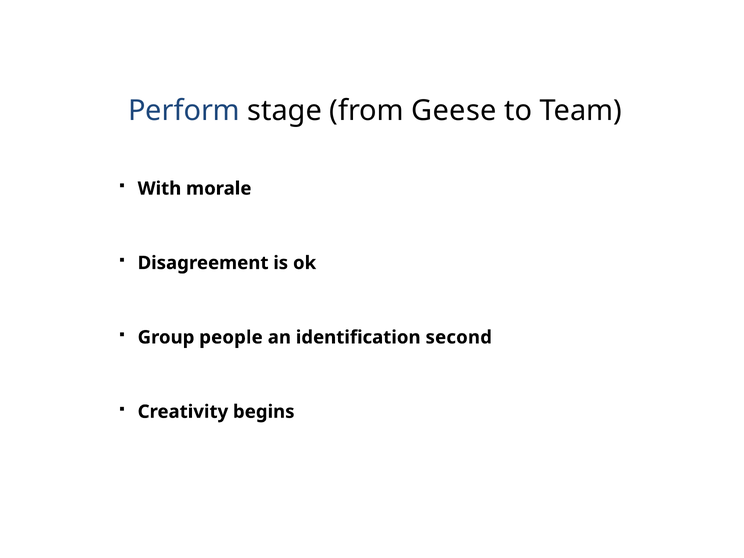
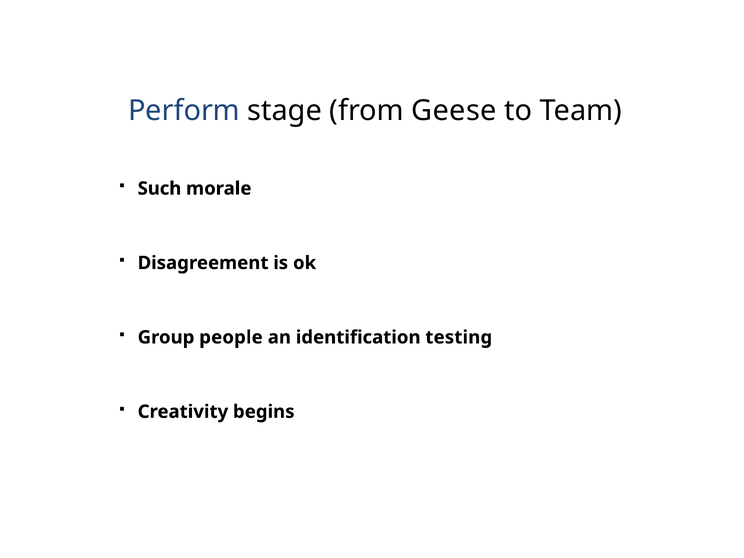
With: With -> Such (159, 189)
second: second -> testing (459, 337)
